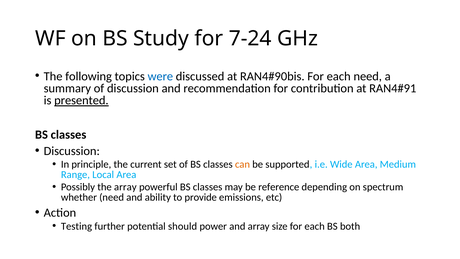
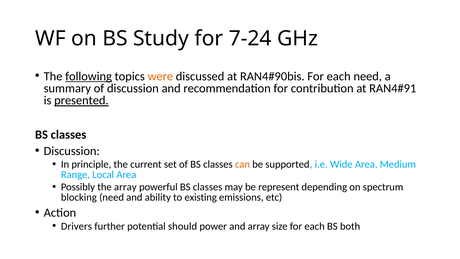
following underline: none -> present (89, 76)
were colour: blue -> orange (160, 76)
reference: reference -> represent (279, 187)
whether: whether -> blocking (79, 197)
provide: provide -> existing (201, 197)
Testing: Testing -> Drivers (76, 226)
